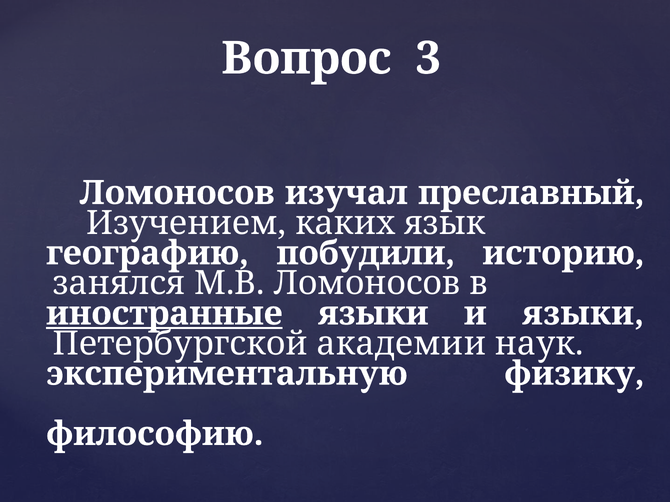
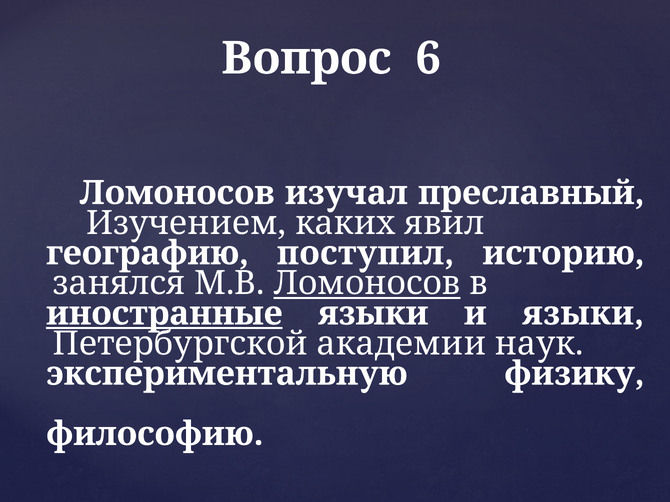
3: 3 -> 6 (428, 59)
язык: язык -> явил (445, 223)
побудили: побудили -> поступил (366, 253)
Ломоносов underline: none -> present (367, 284)
